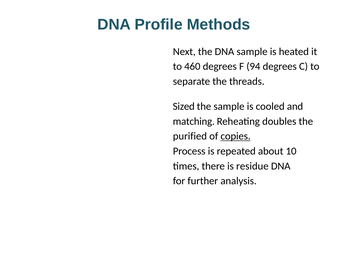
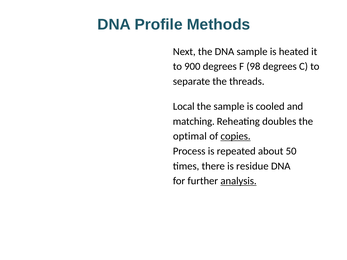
460: 460 -> 900 (192, 67)
94: 94 -> 98 (253, 67)
Sized: Sized -> Local (184, 107)
purified: purified -> optimal (190, 136)
10: 10 -> 50 (291, 151)
analysis underline: none -> present (239, 181)
